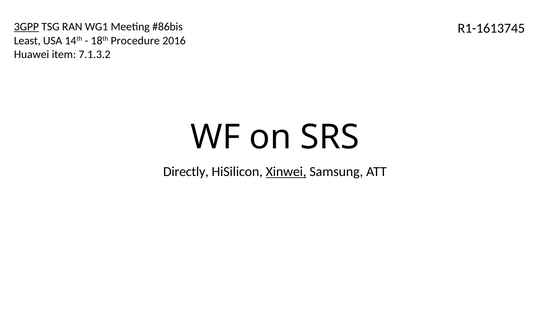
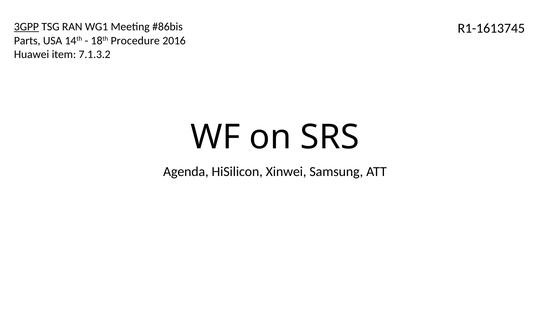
Least: Least -> Parts (27, 41)
Directly: Directly -> Agenda (186, 172)
Xinwei underline: present -> none (286, 172)
